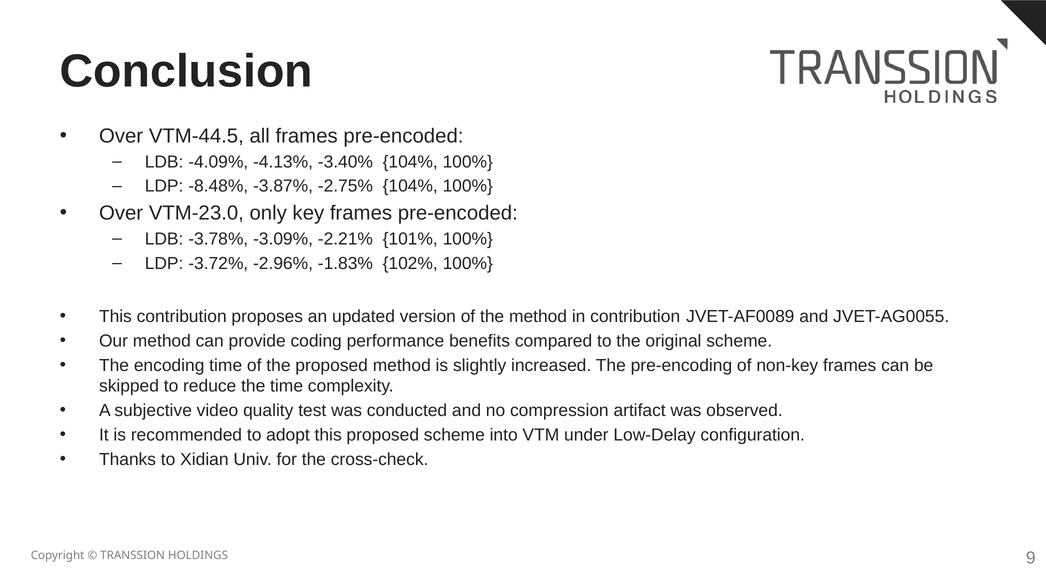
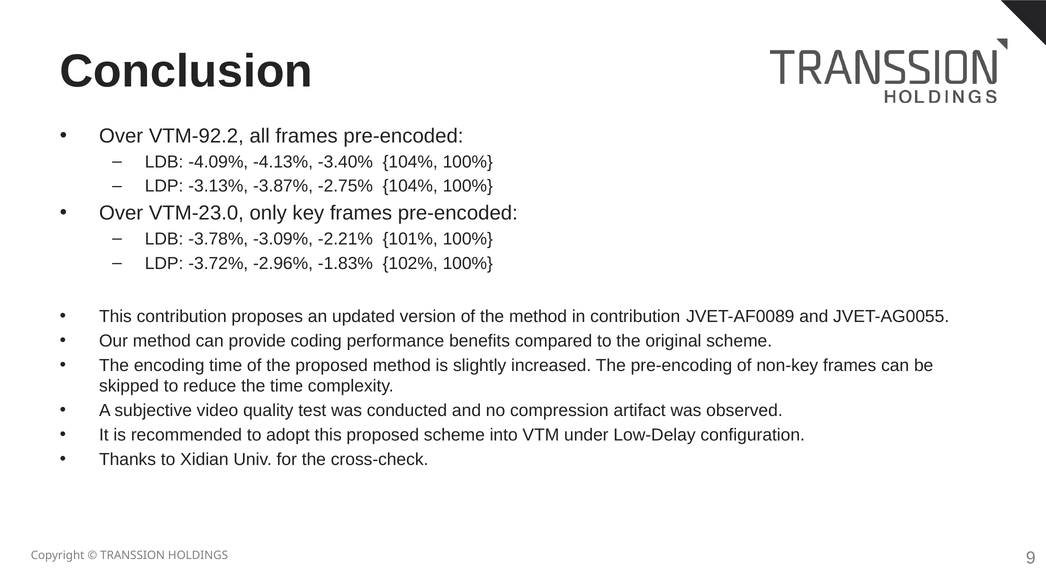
VTM-44.5: VTM-44.5 -> VTM-92.2 (196, 136)
-8.48%: -8.48% -> -3.13% (218, 186)
